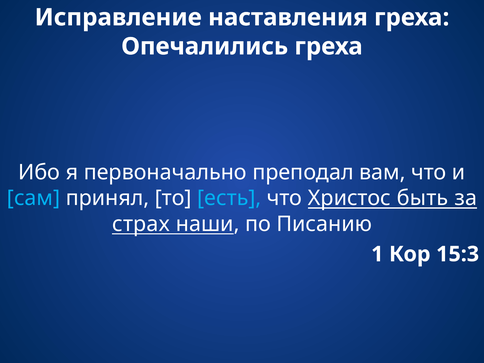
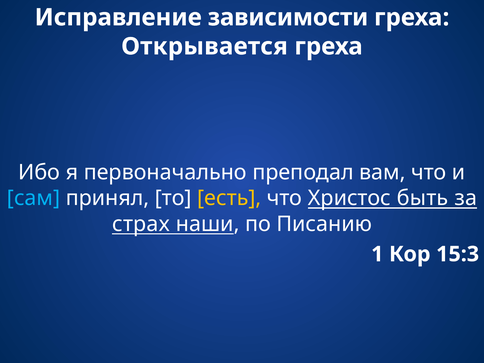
наставления: наставления -> зависимости (288, 17)
Опечалились: Опечалились -> Открывается (204, 46)
есть colour: light blue -> yellow (229, 198)
